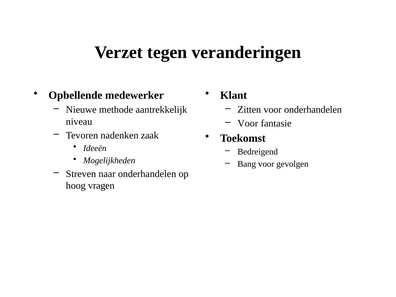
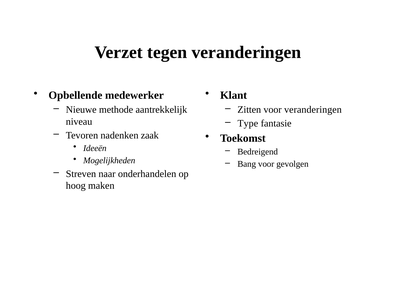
voor onderhandelen: onderhandelen -> veranderingen (313, 110)
Voor: Voor -> Type (248, 123)
vragen: vragen -> maken (101, 186)
